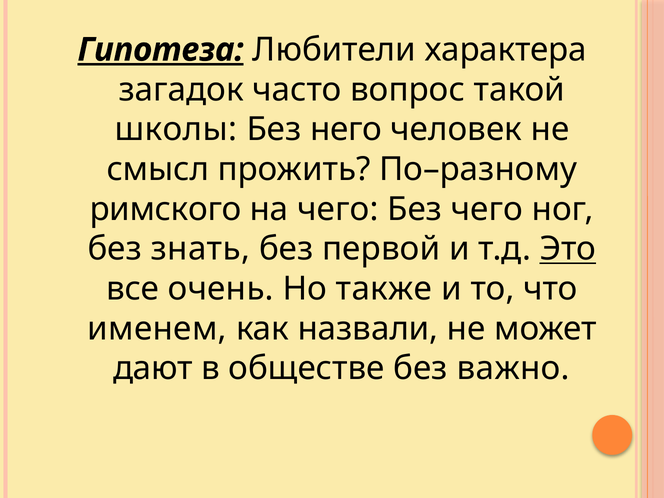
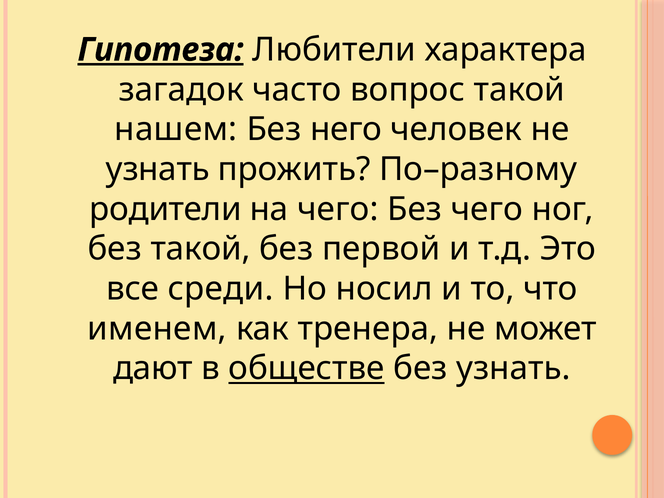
школы: школы -> нашем (176, 129)
смысл: смысл -> узнать (158, 169)
римского: римского -> родители (166, 209)
без знать: знать -> такой (201, 249)
Это underline: present -> none (568, 249)
очень: очень -> среди (221, 289)
также: также -> носил (384, 289)
назвали: назвали -> тренера (368, 329)
обществе underline: none -> present (307, 368)
без важно: важно -> узнать (513, 368)
